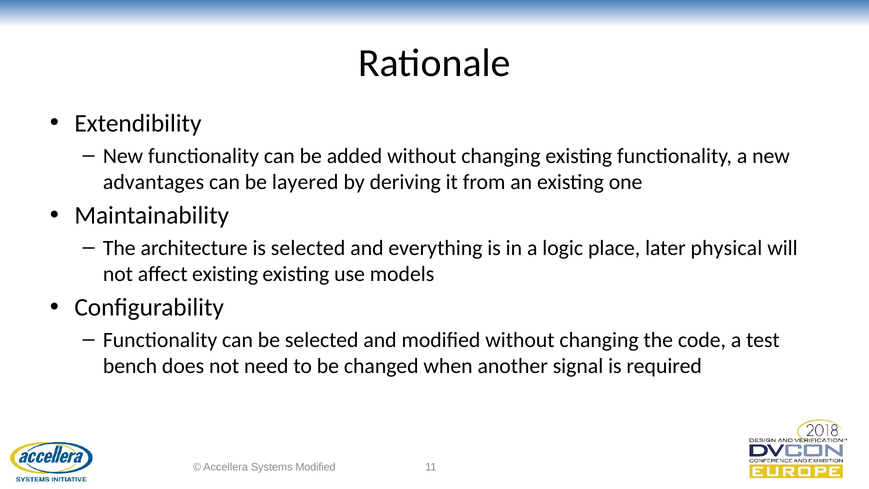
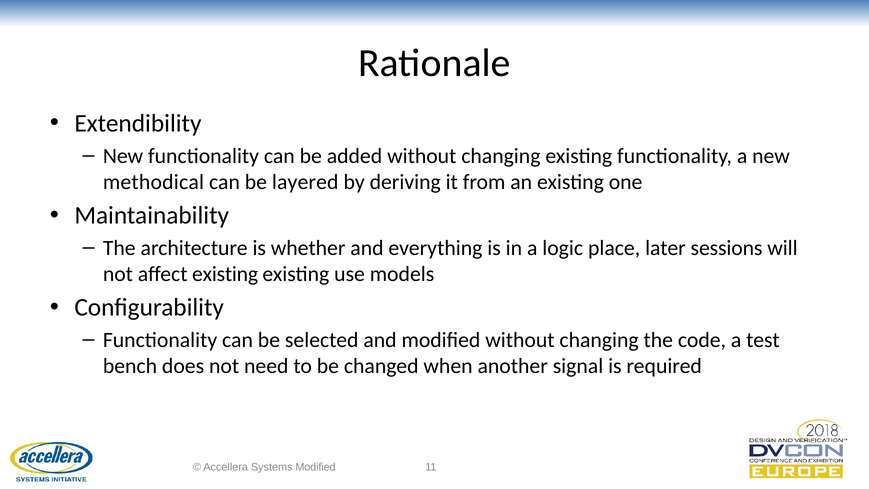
advantages: advantages -> methodical (153, 182)
is selected: selected -> whether (308, 248)
physical: physical -> sessions (727, 248)
